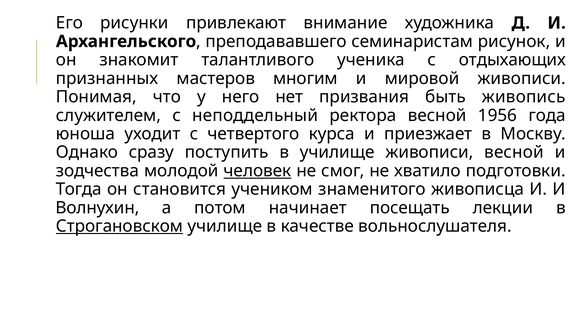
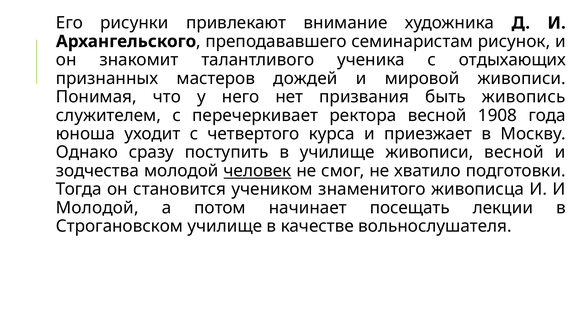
многим: многим -> дождей (305, 78)
неподдельный: неподдельный -> перечеркивает (255, 115)
1956: 1956 -> 1908 (497, 115)
Волнухин: Волнухин -> Молодой (97, 208)
Строгановском underline: present -> none (120, 226)
